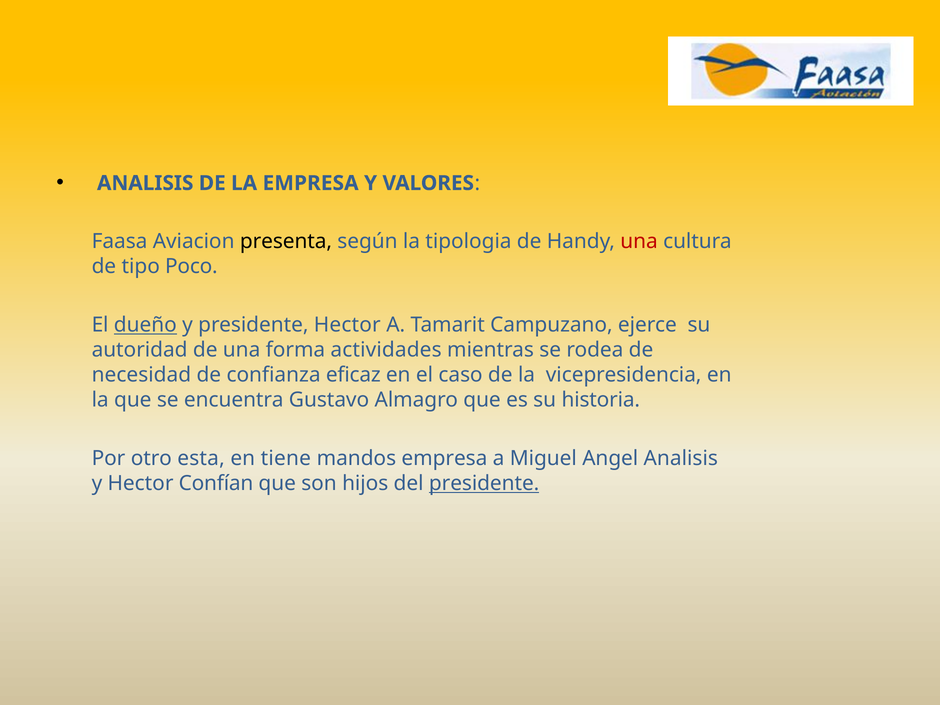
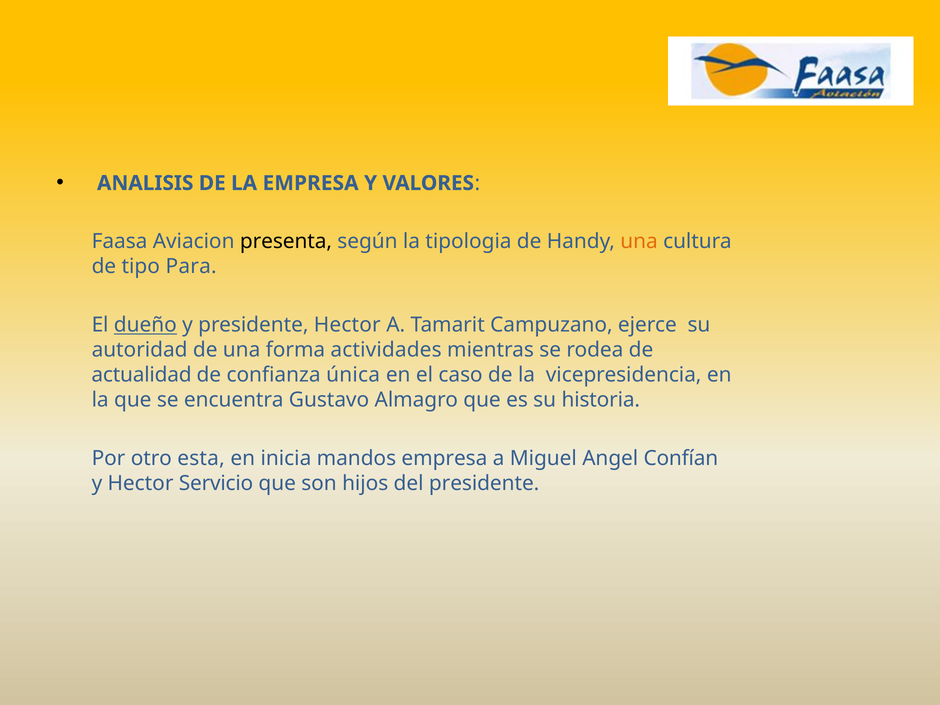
una colour: red -> orange (639, 242)
Poco: Poco -> Para (191, 267)
necesidad: necesidad -> actualidad (142, 375)
eficaz: eficaz -> única (353, 375)
tiene: tiene -> inicia (286, 458)
Angel Analisis: Analisis -> Confían (681, 458)
Confían: Confían -> Servicio (216, 483)
presidente underline: present -> none (484, 483)
